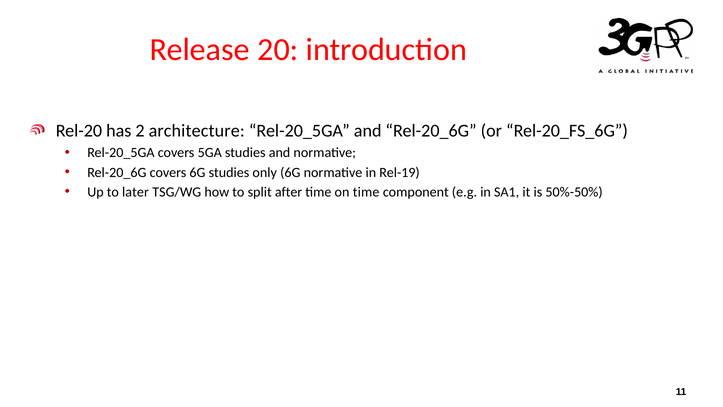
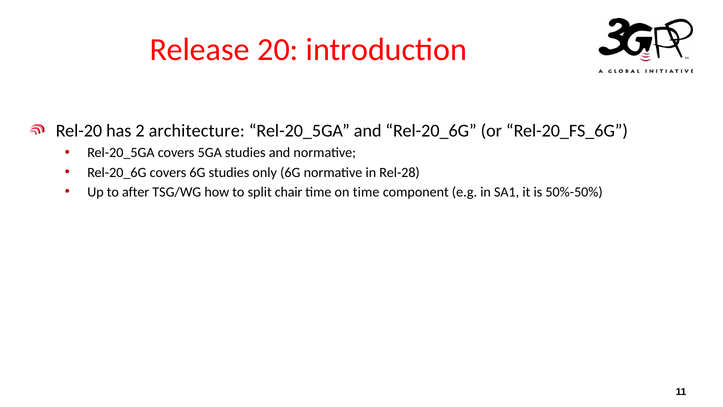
Rel-19: Rel-19 -> Rel-28 (400, 172)
later: later -> after (136, 192)
after: after -> chair (289, 192)
